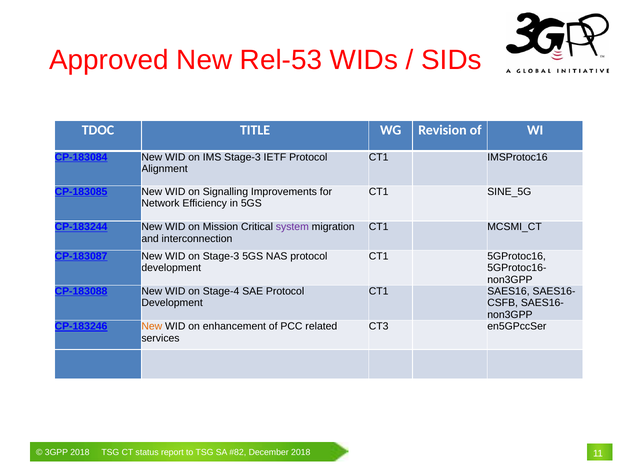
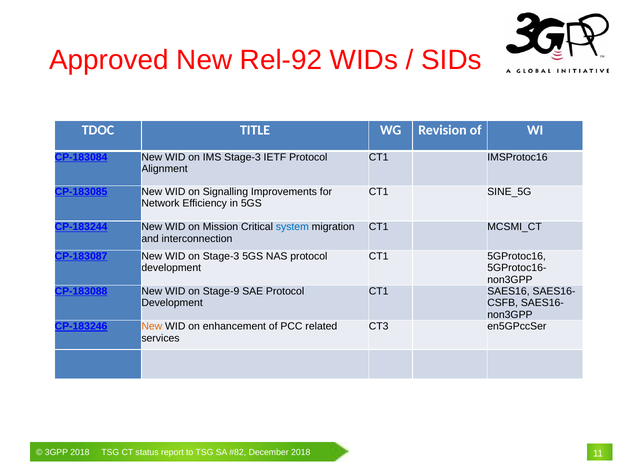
Rel-53: Rel-53 -> Rel-92 (281, 60)
system colour: purple -> blue (292, 227)
Stage-4: Stage-4 -> Stage-9 (221, 291)
